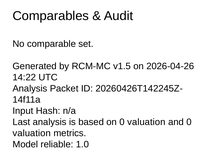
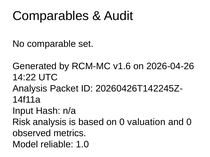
v1.5: v1.5 -> v1.6 (122, 66)
Last: Last -> Risk (21, 122)
valuation: valuation -> observed (32, 134)
